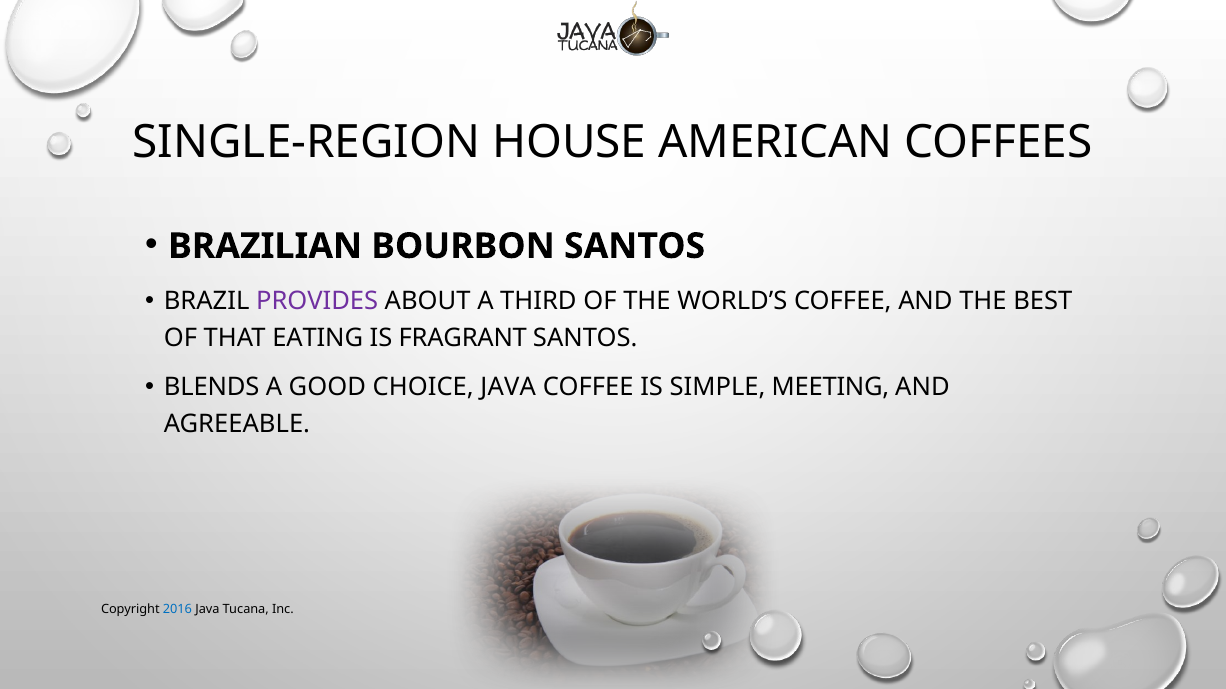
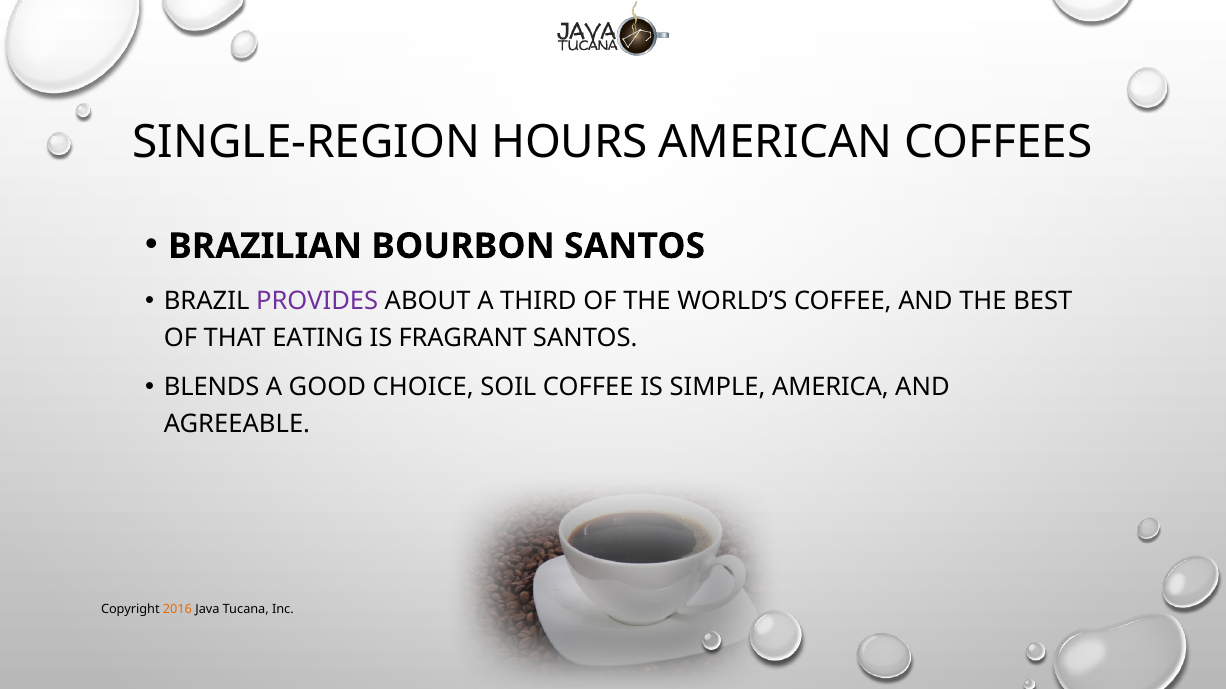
HOUSE: HOUSE -> HOURS (570, 142)
CHOICE JAVA: JAVA -> SOIL (508, 388)
MEETING: MEETING -> AMERICA (830, 388)
2016 colour: blue -> orange (177, 610)
